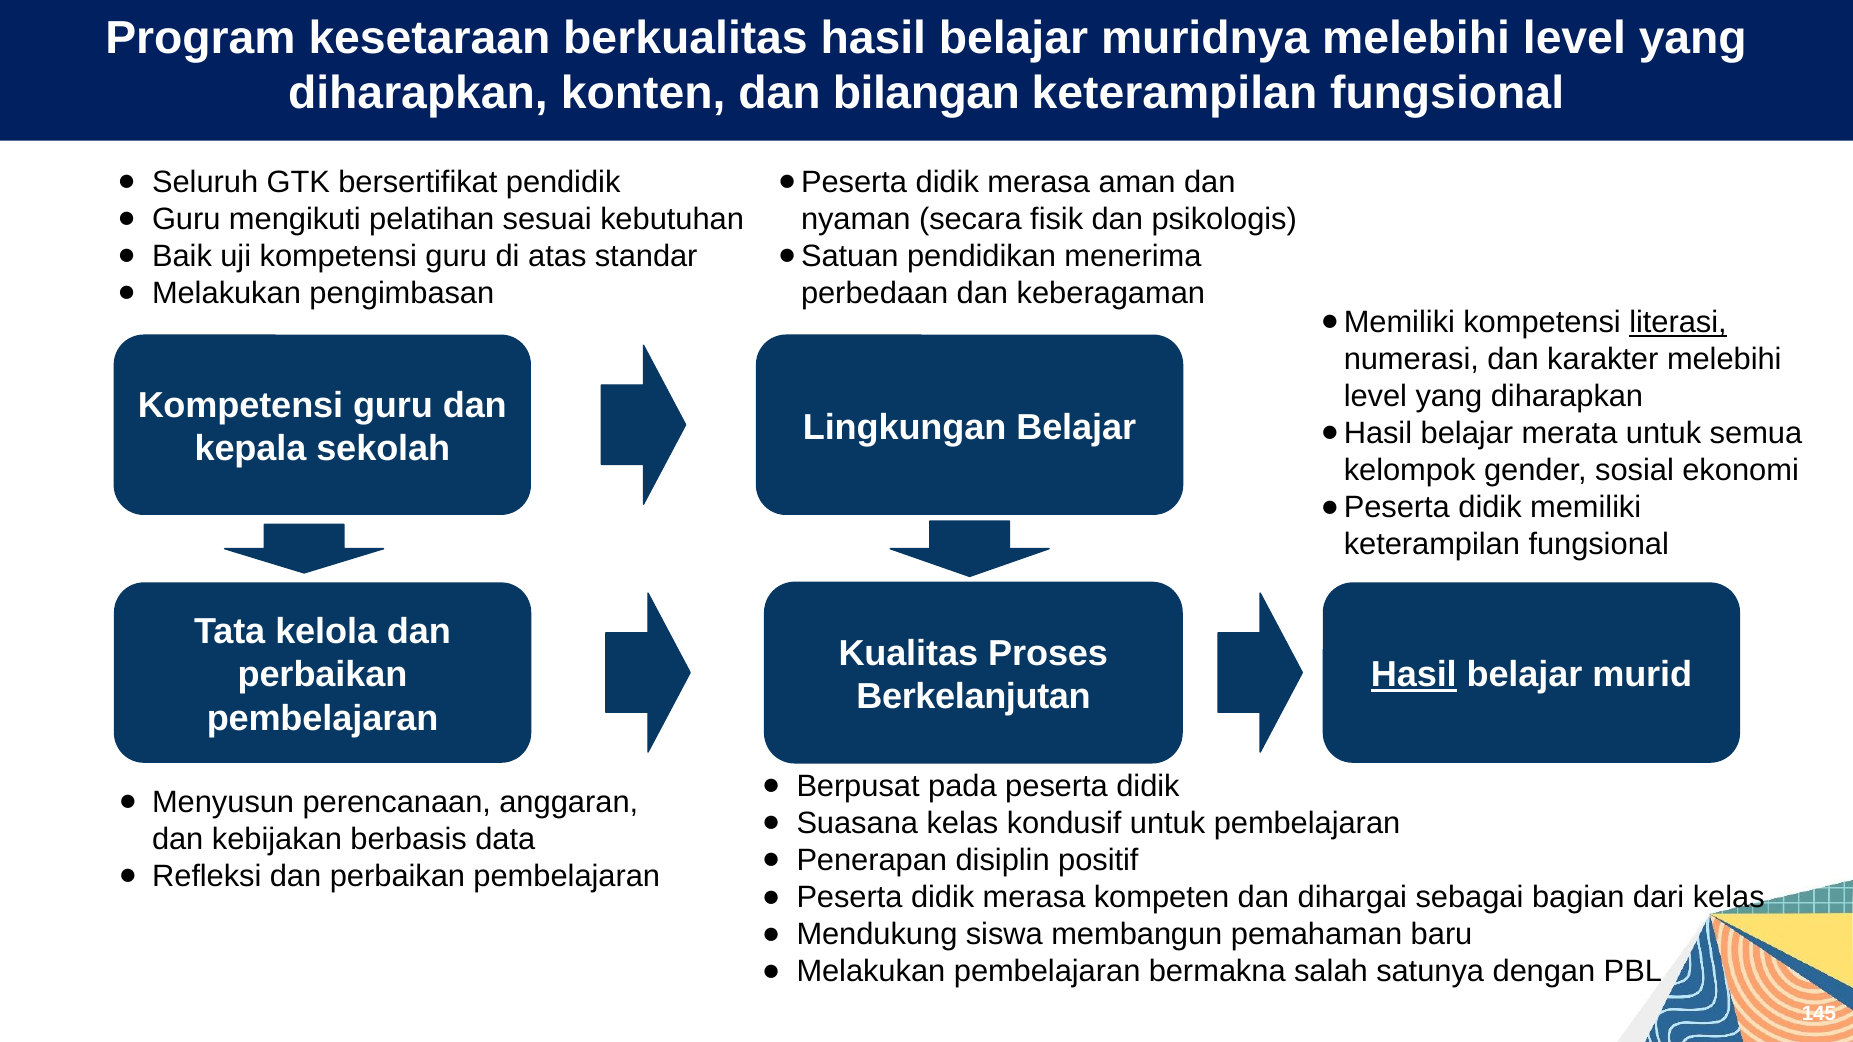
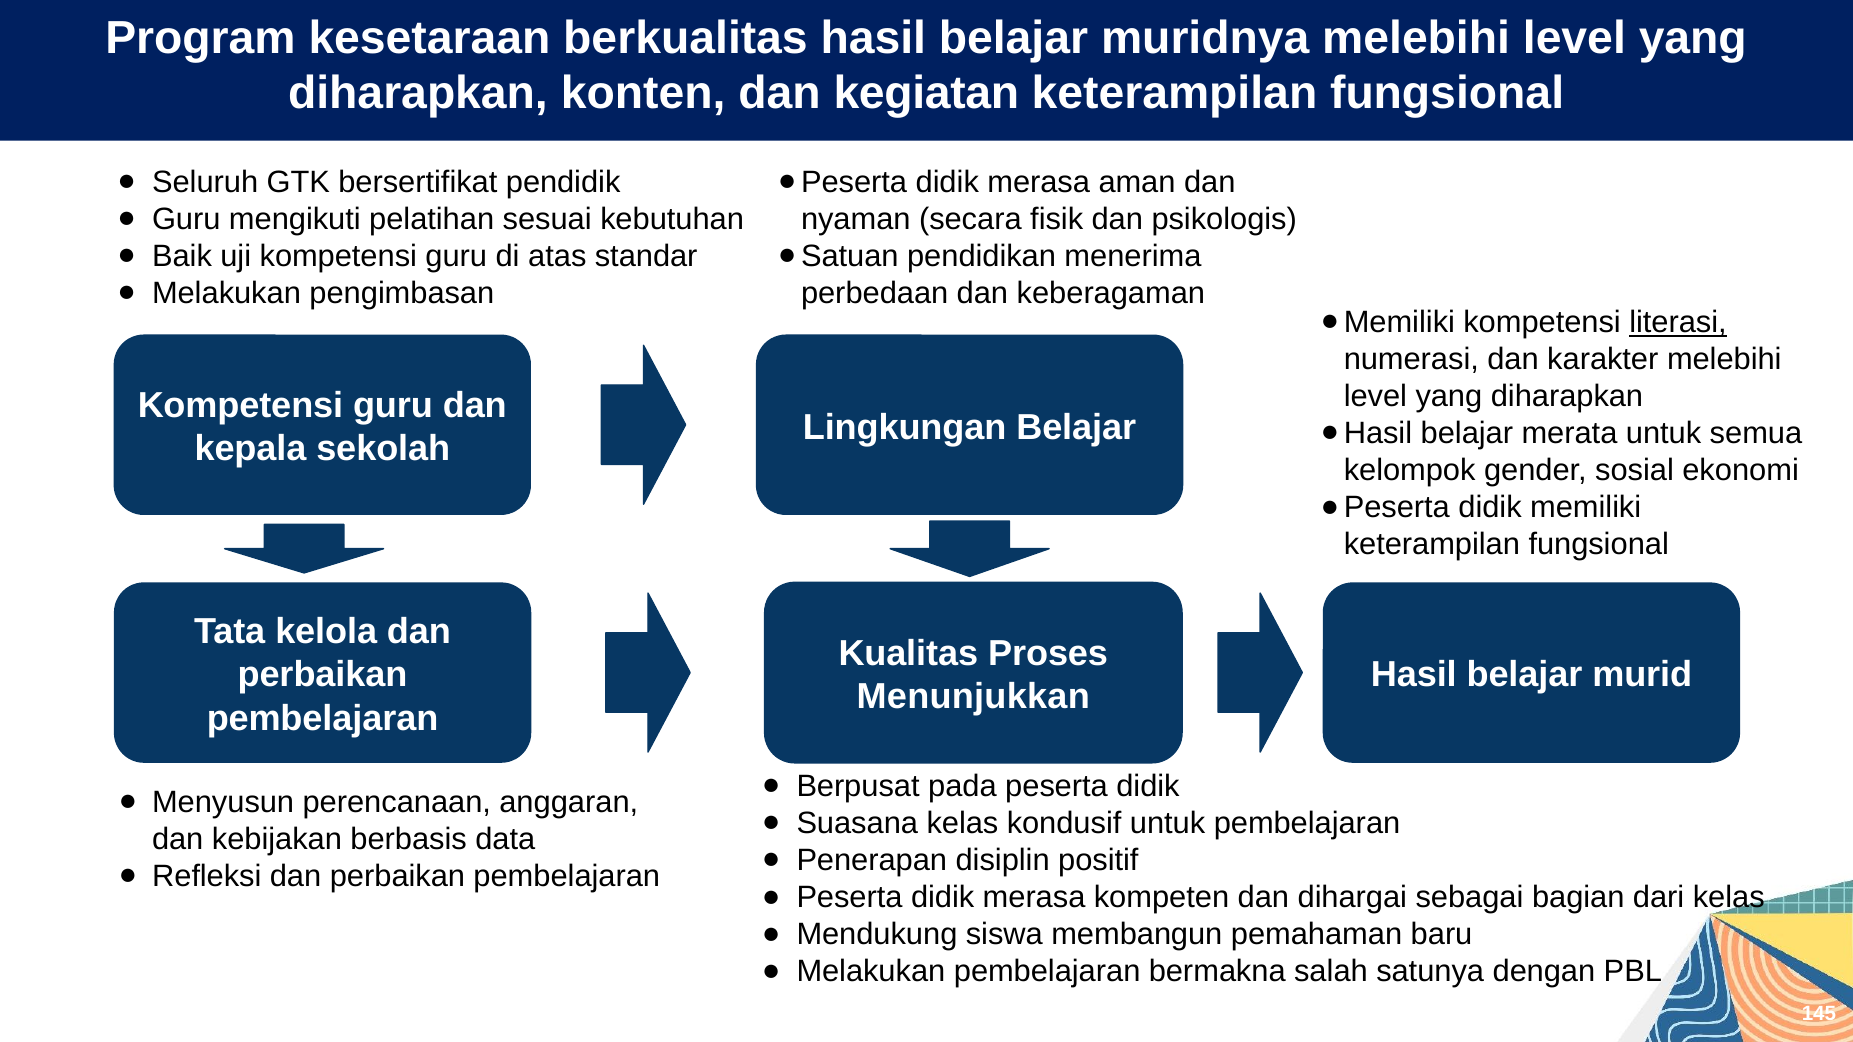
bilangan: bilangan -> kegiatan (926, 94)
Hasil underline: present -> none (1414, 675)
Berkelanjutan: Berkelanjutan -> Menunjukkan (973, 697)
